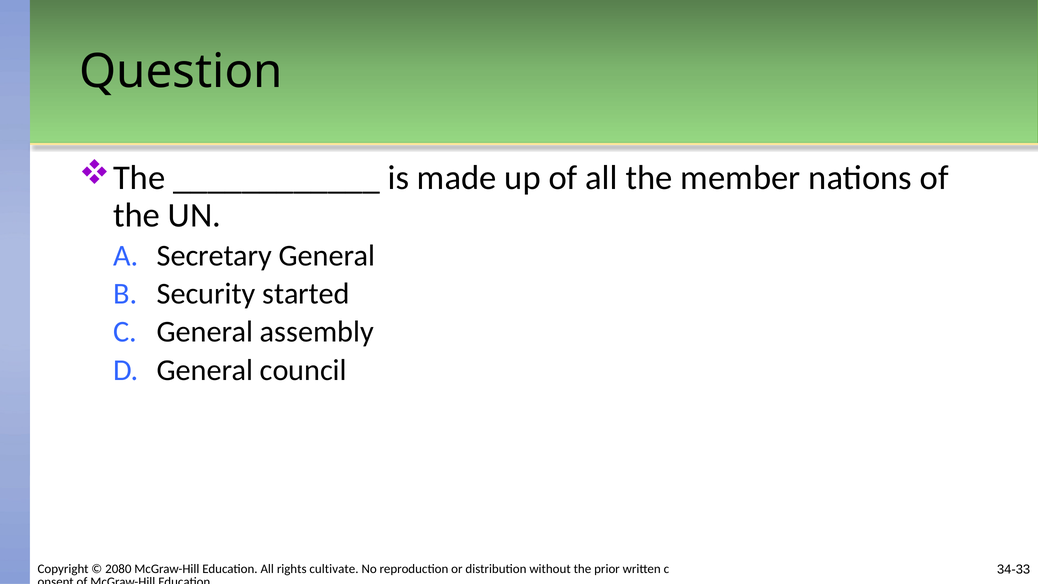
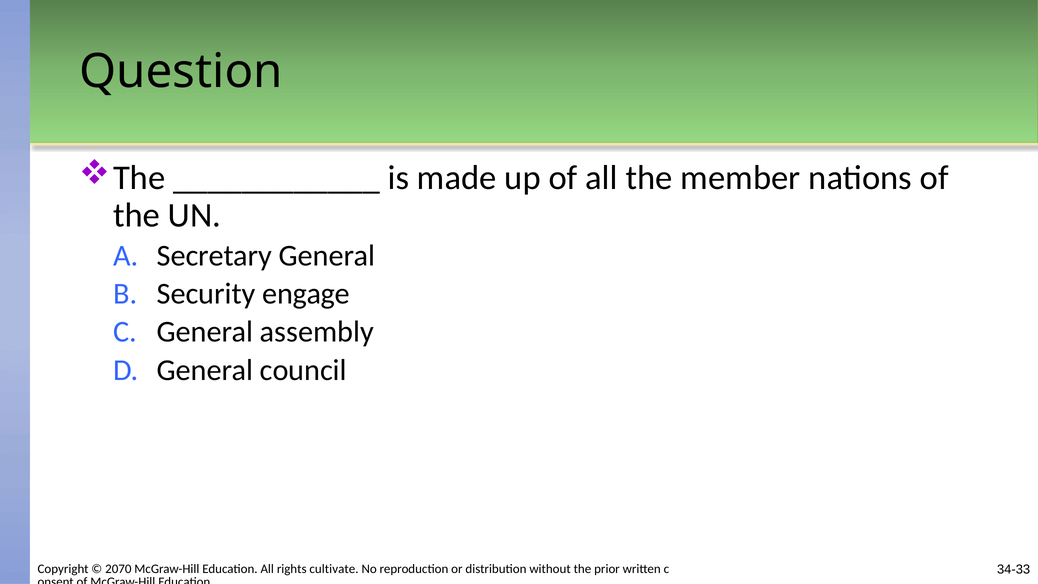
started: started -> engage (306, 294)
2080: 2080 -> 2070 (118, 569)
